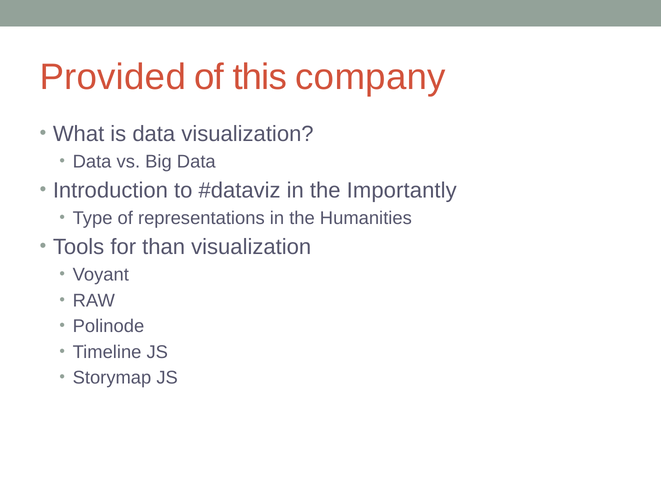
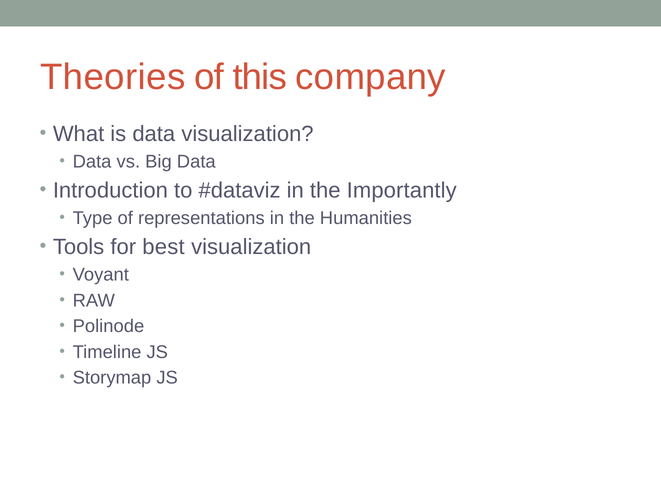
Provided: Provided -> Theories (113, 77)
than: than -> best (164, 247)
